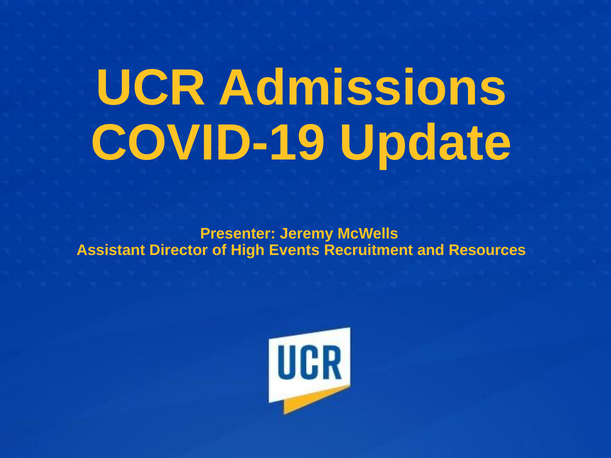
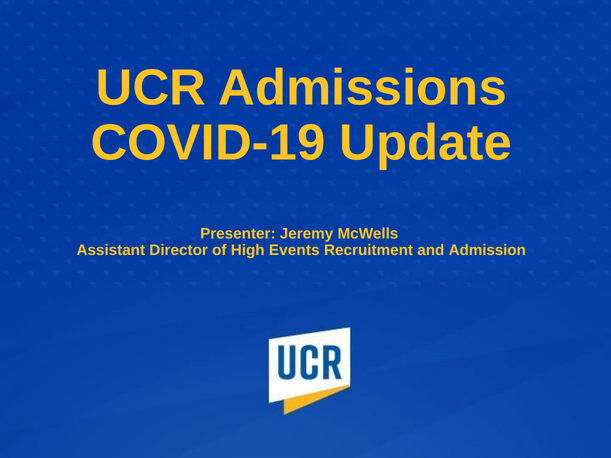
Resources: Resources -> Admission (487, 250)
